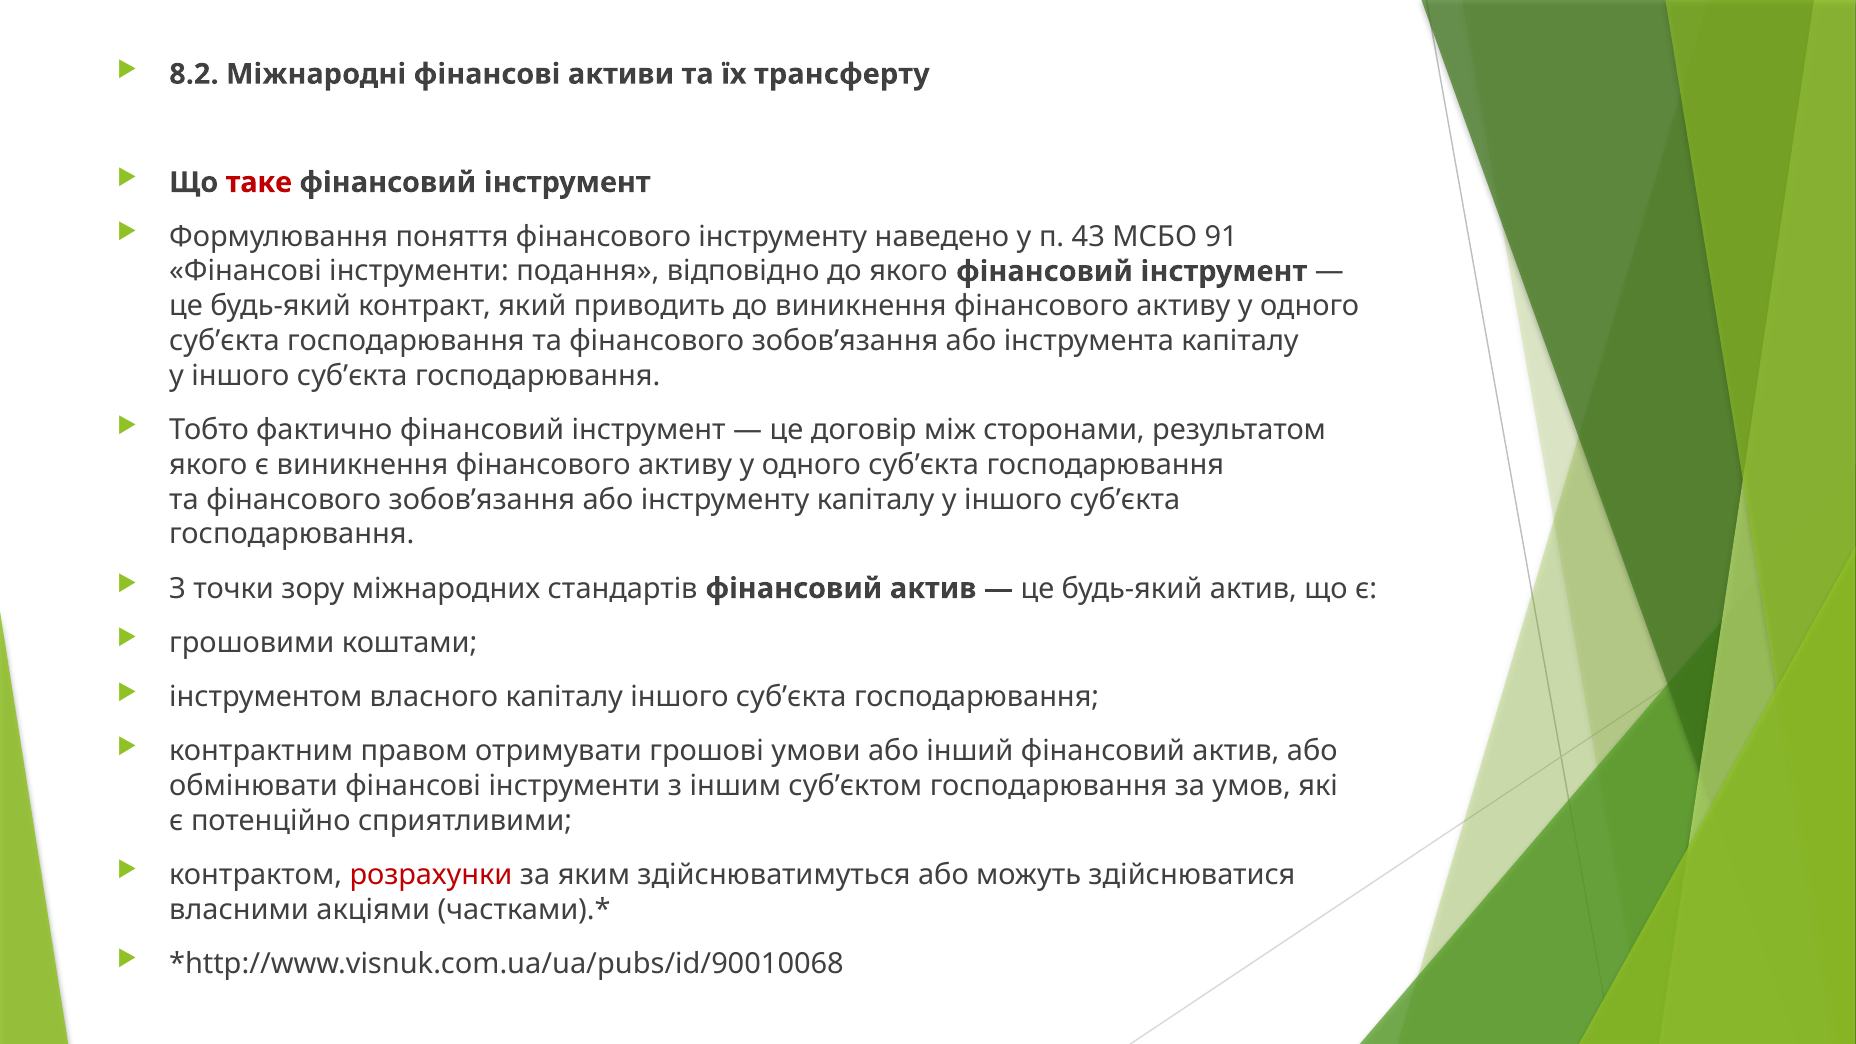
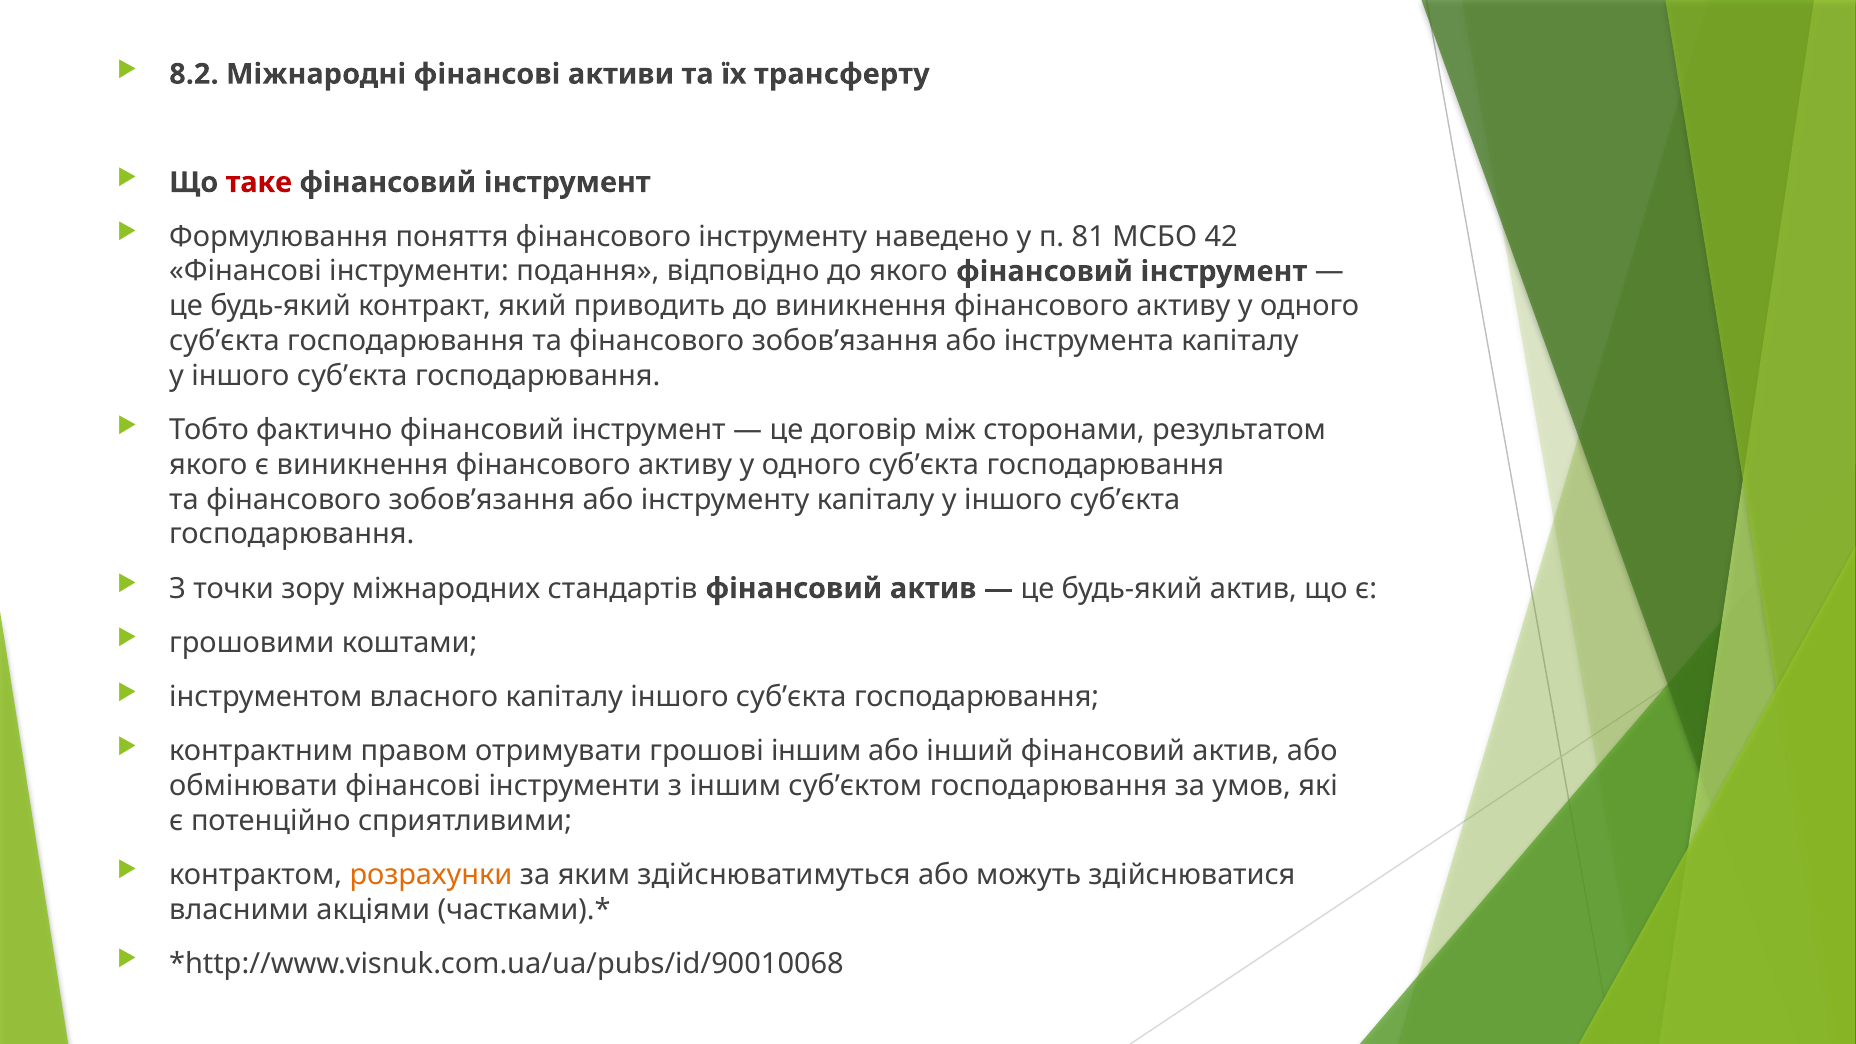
43: 43 -> 81 (1088, 237)
91: 91 -> 42 (1221, 237)
грошові умови: умови -> іншим (816, 751)
розрахунки colour: red -> orange (431, 875)
